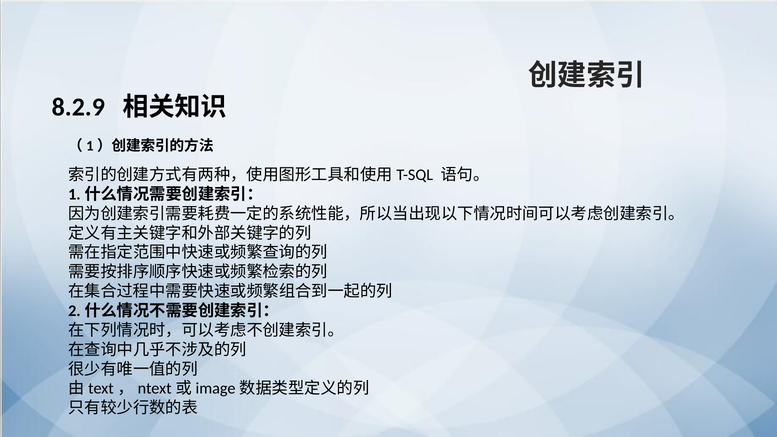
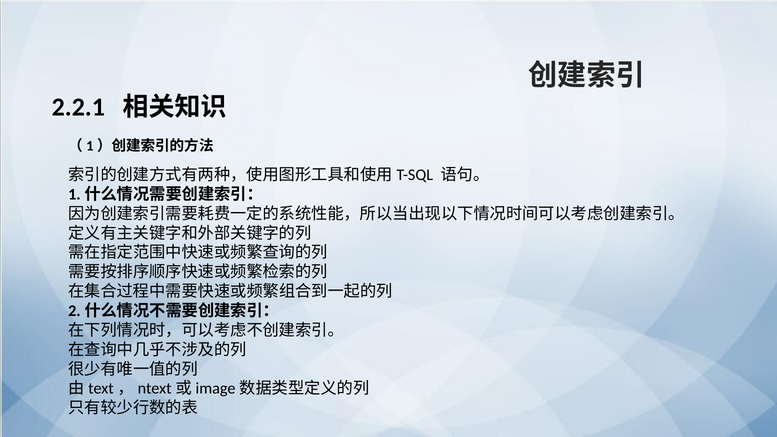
8.2.9: 8.2.9 -> 2.2.1 (78, 107)
